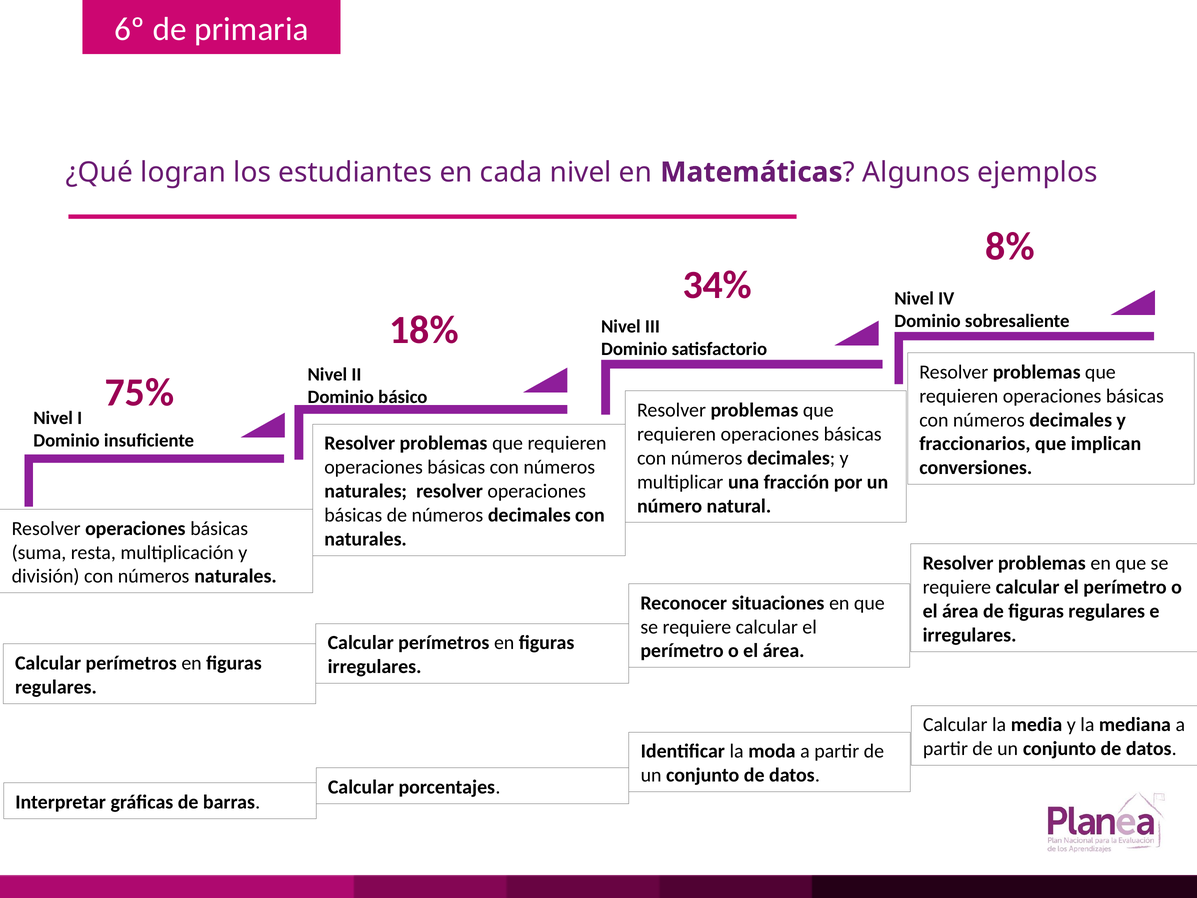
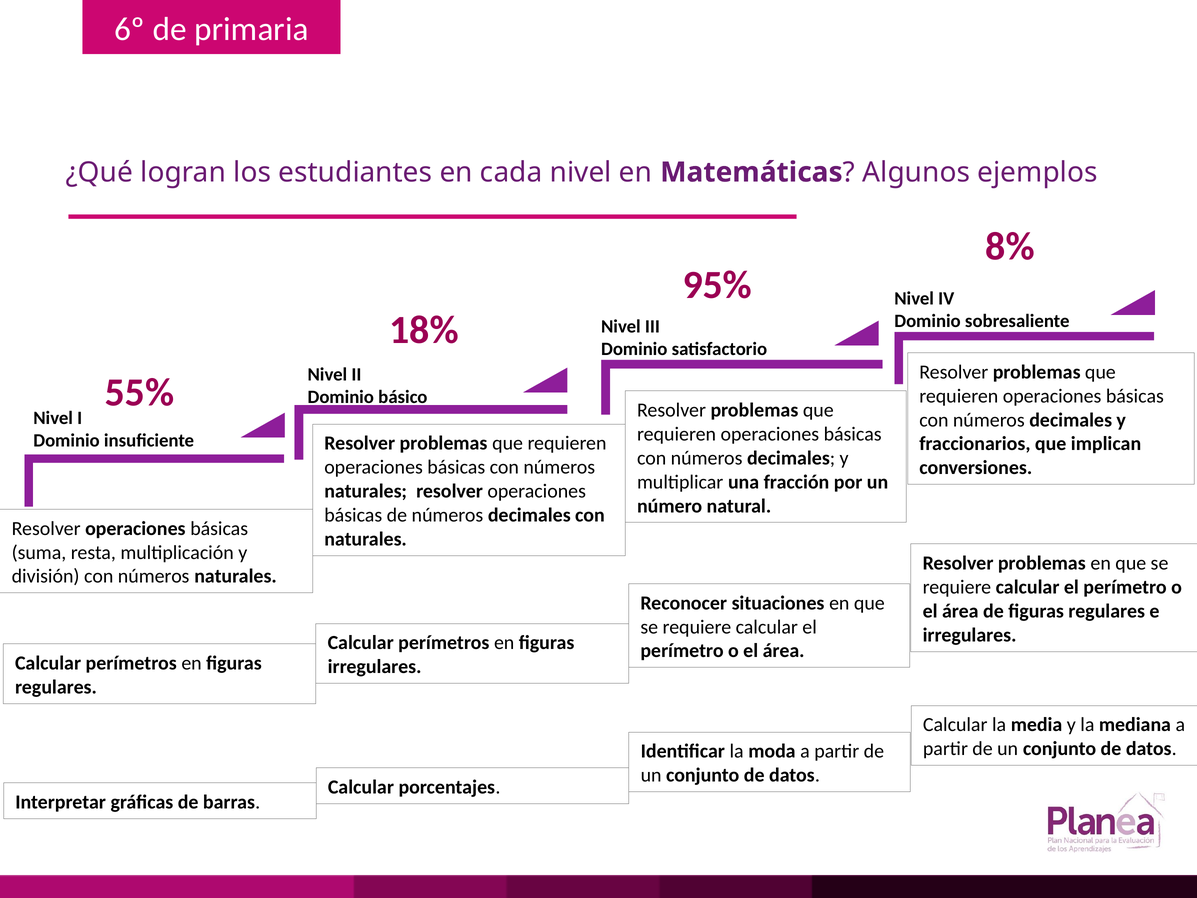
34%: 34% -> 95% (717, 285)
75%: 75% -> 55% (139, 392)
